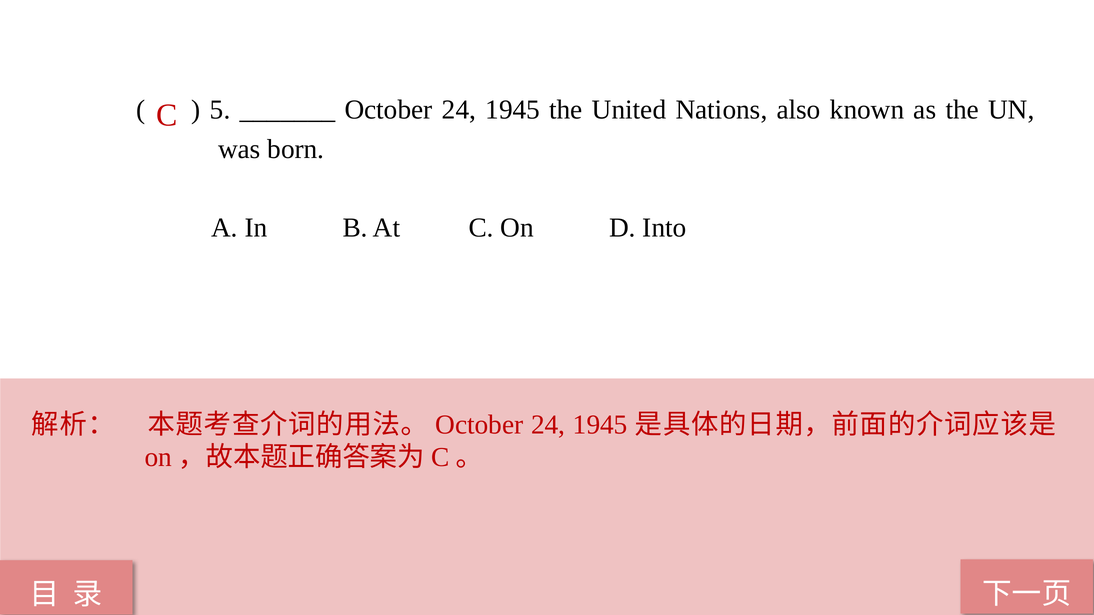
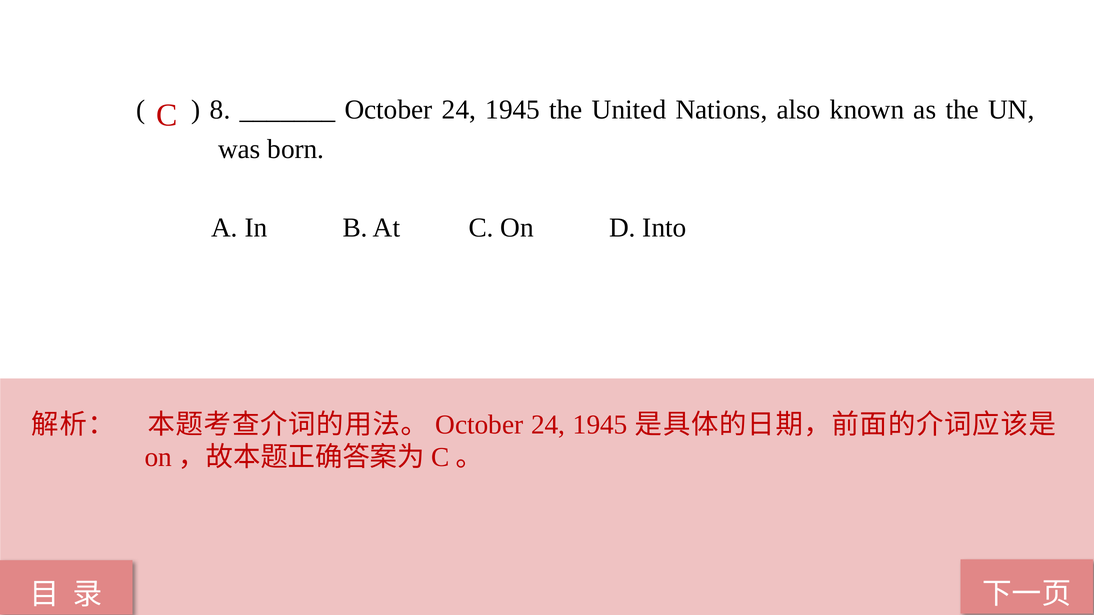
5: 5 -> 8 (220, 110)
